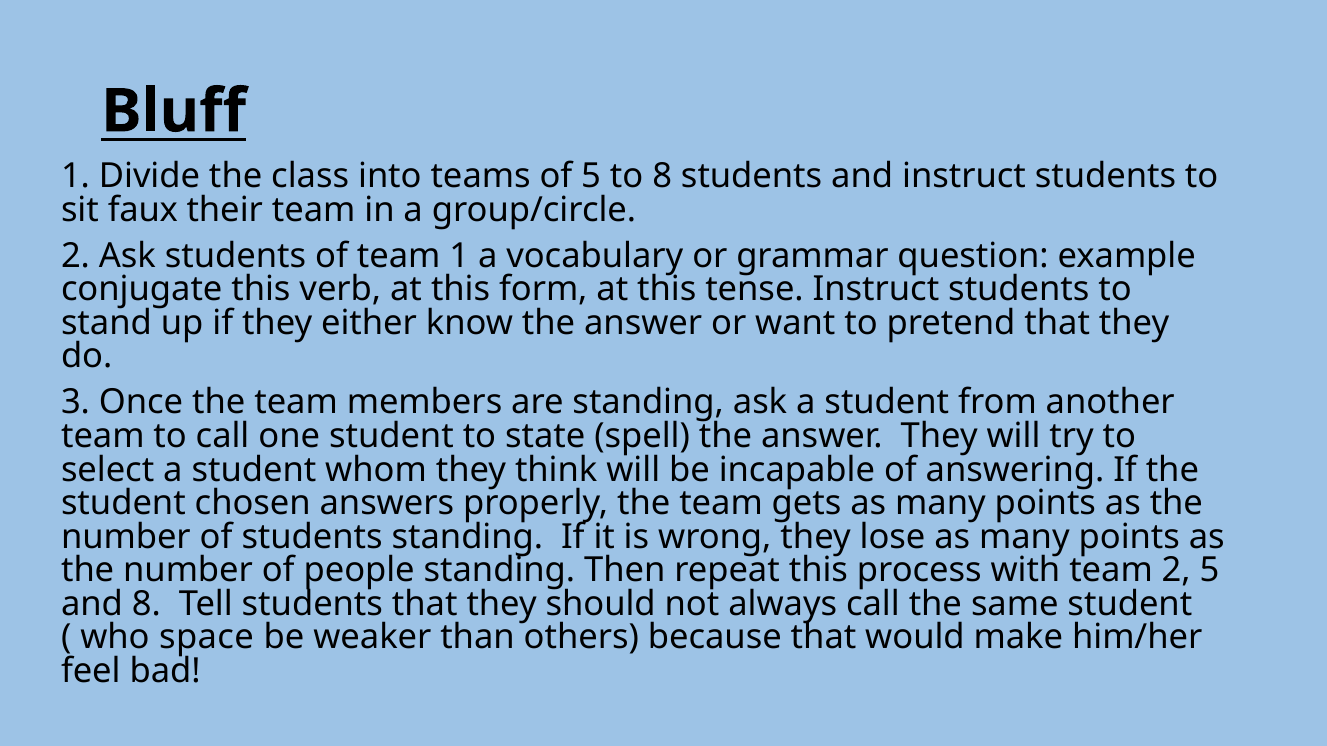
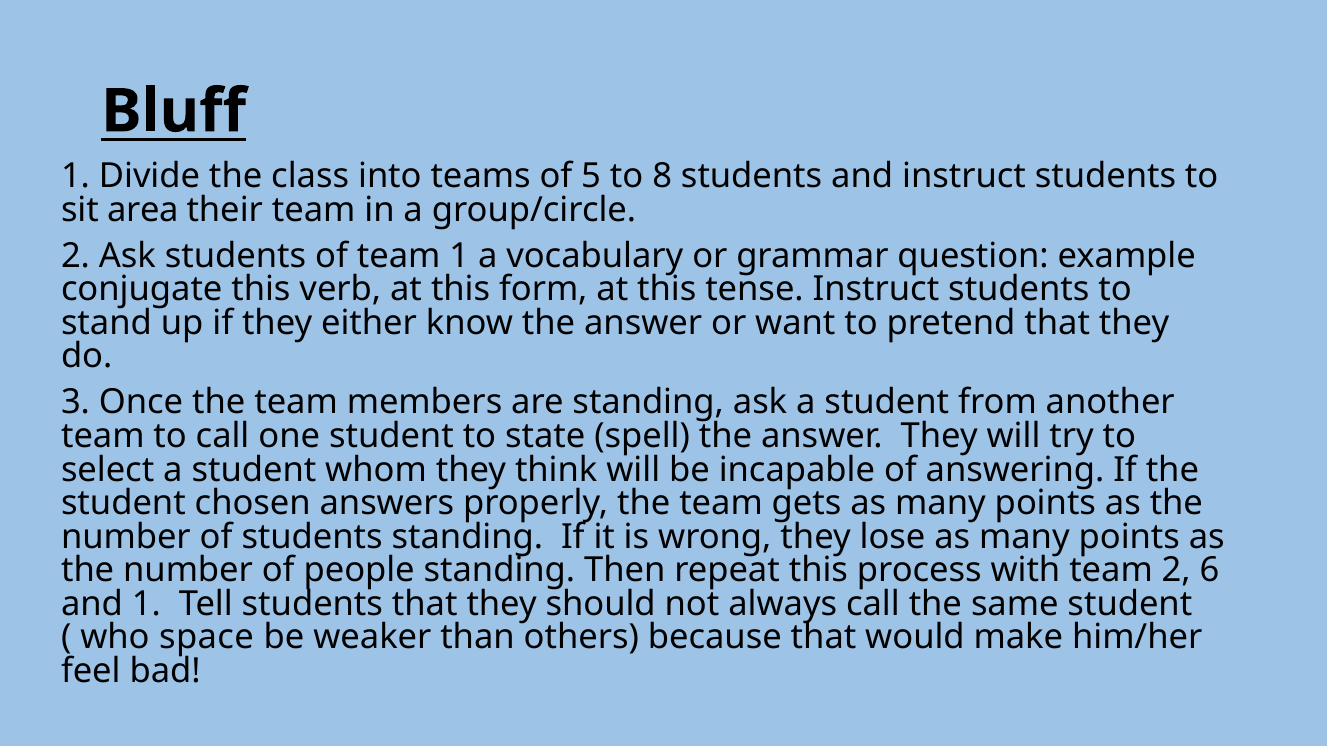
faux: faux -> area (143, 210)
2 5: 5 -> 6 (1210, 571)
and 8: 8 -> 1 (146, 604)
